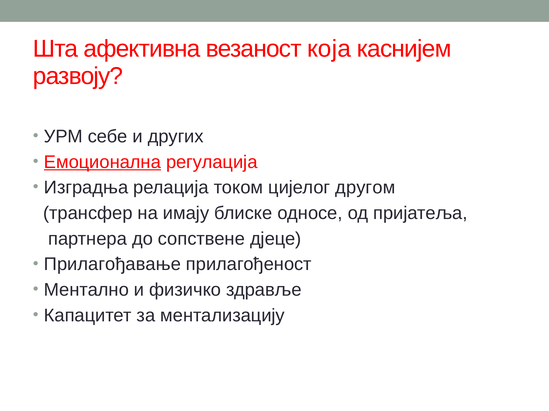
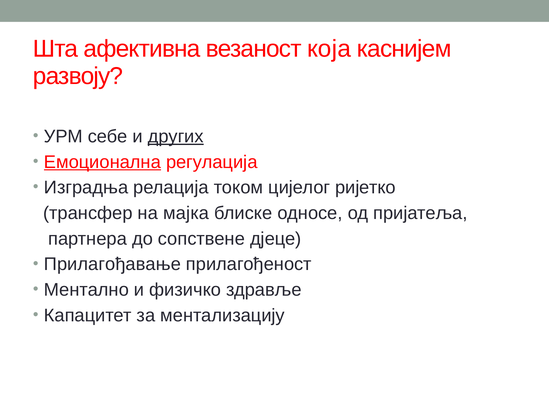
других underline: none -> present (176, 137)
другом: другом -> ријетко (365, 188)
имају: имају -> мајка (186, 214)
